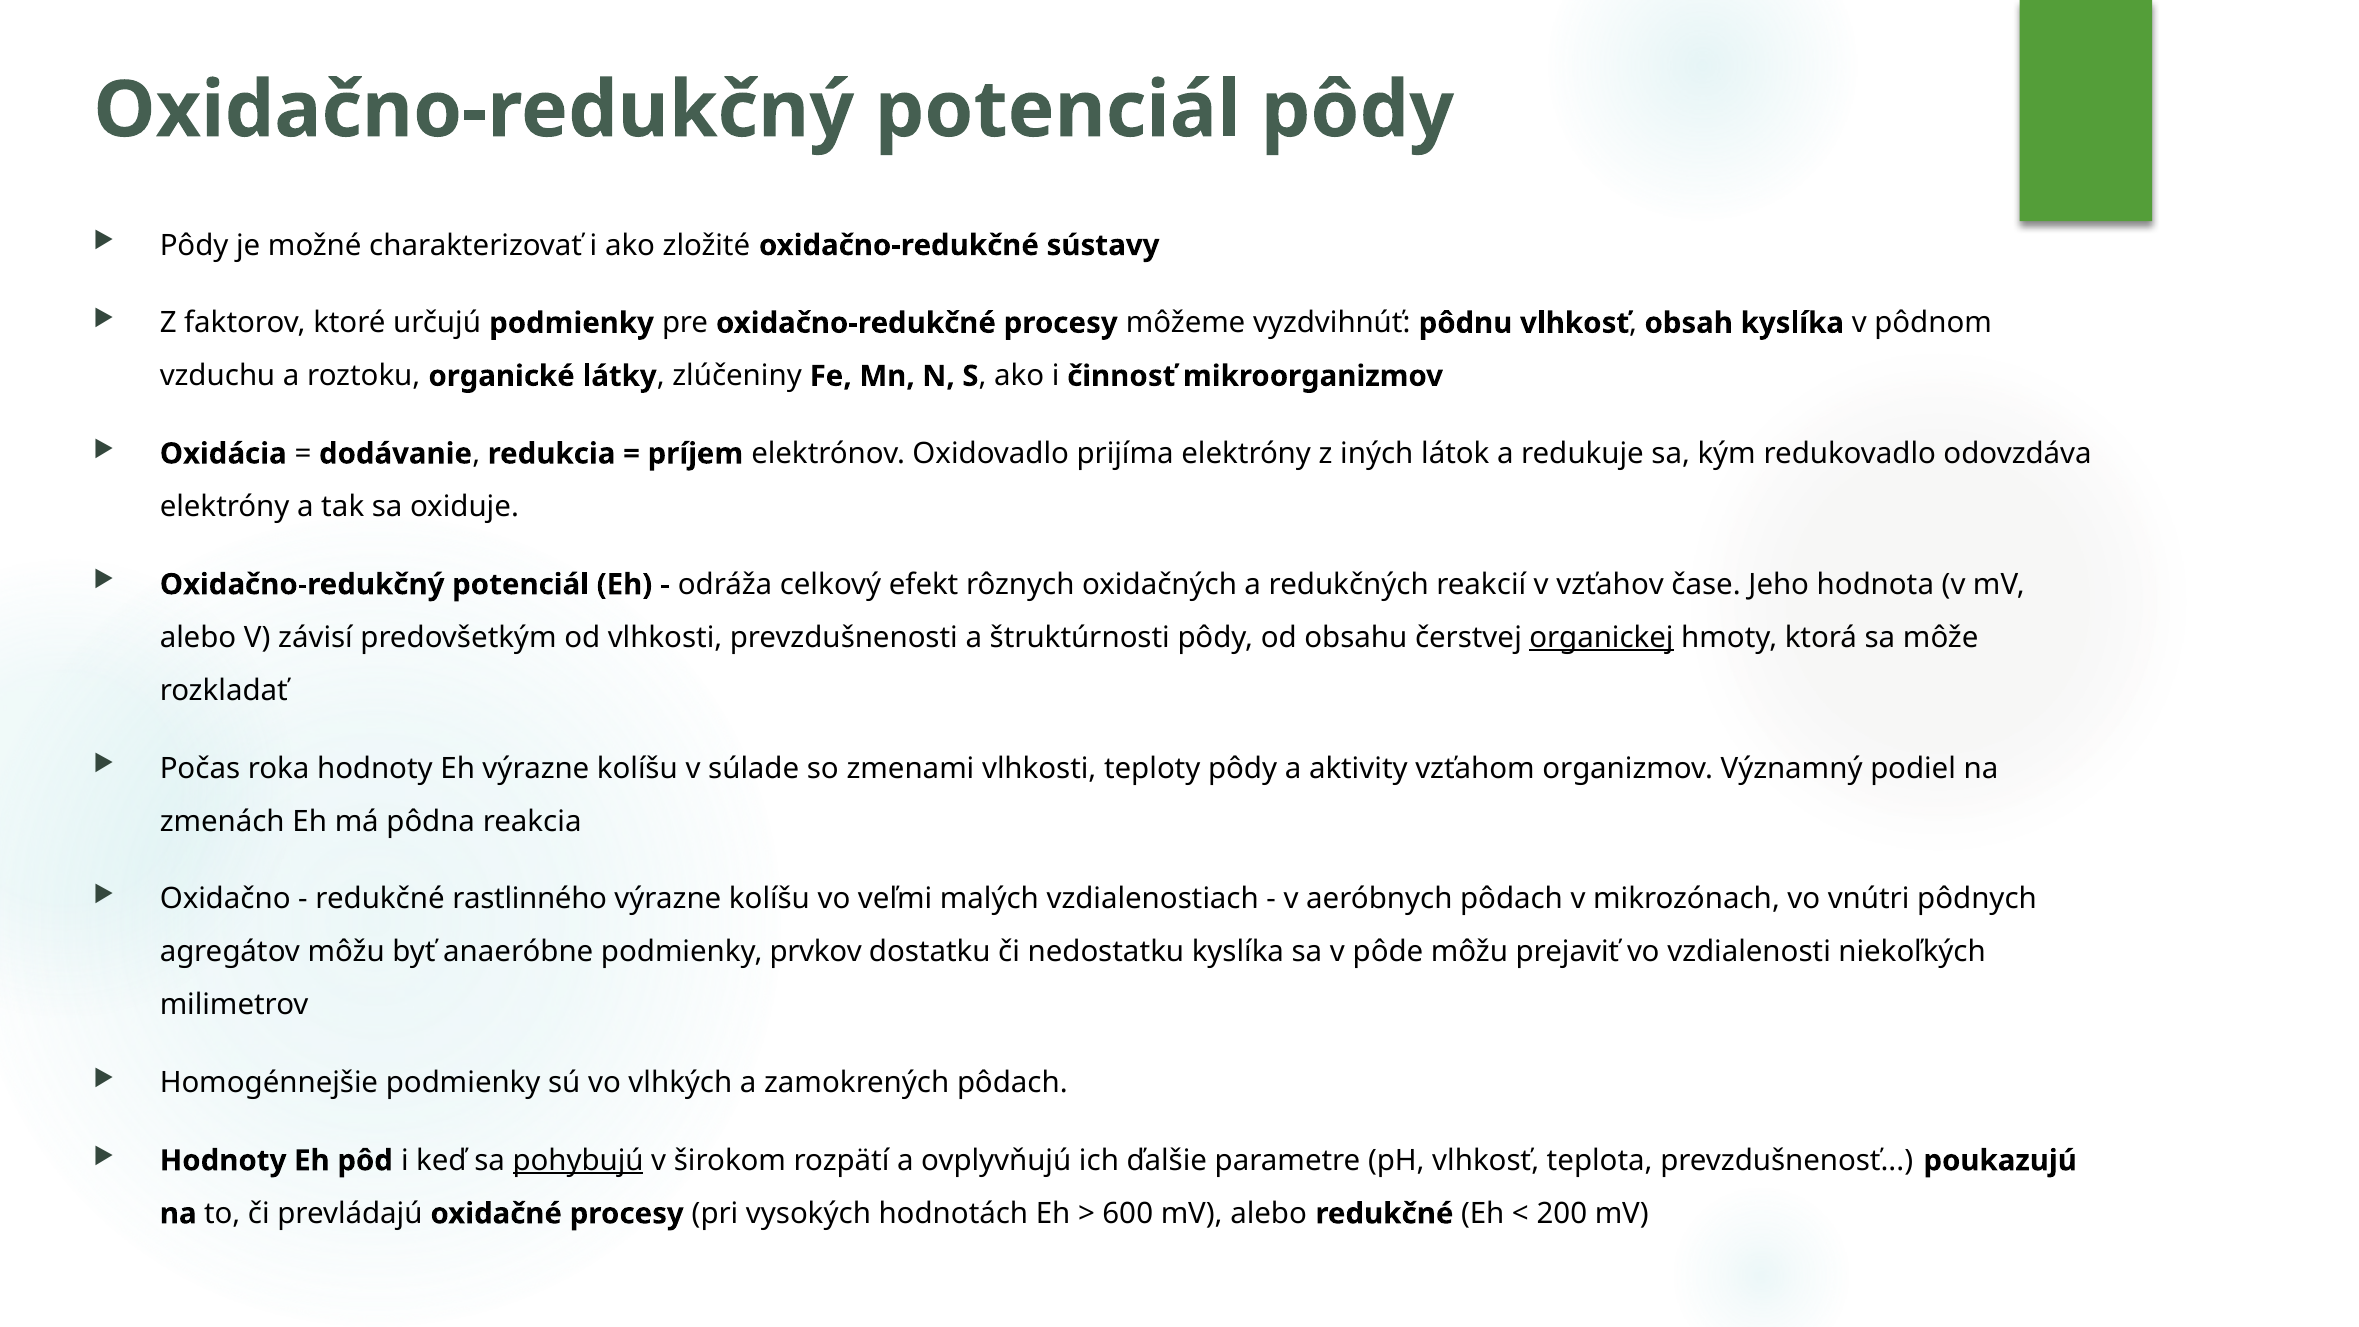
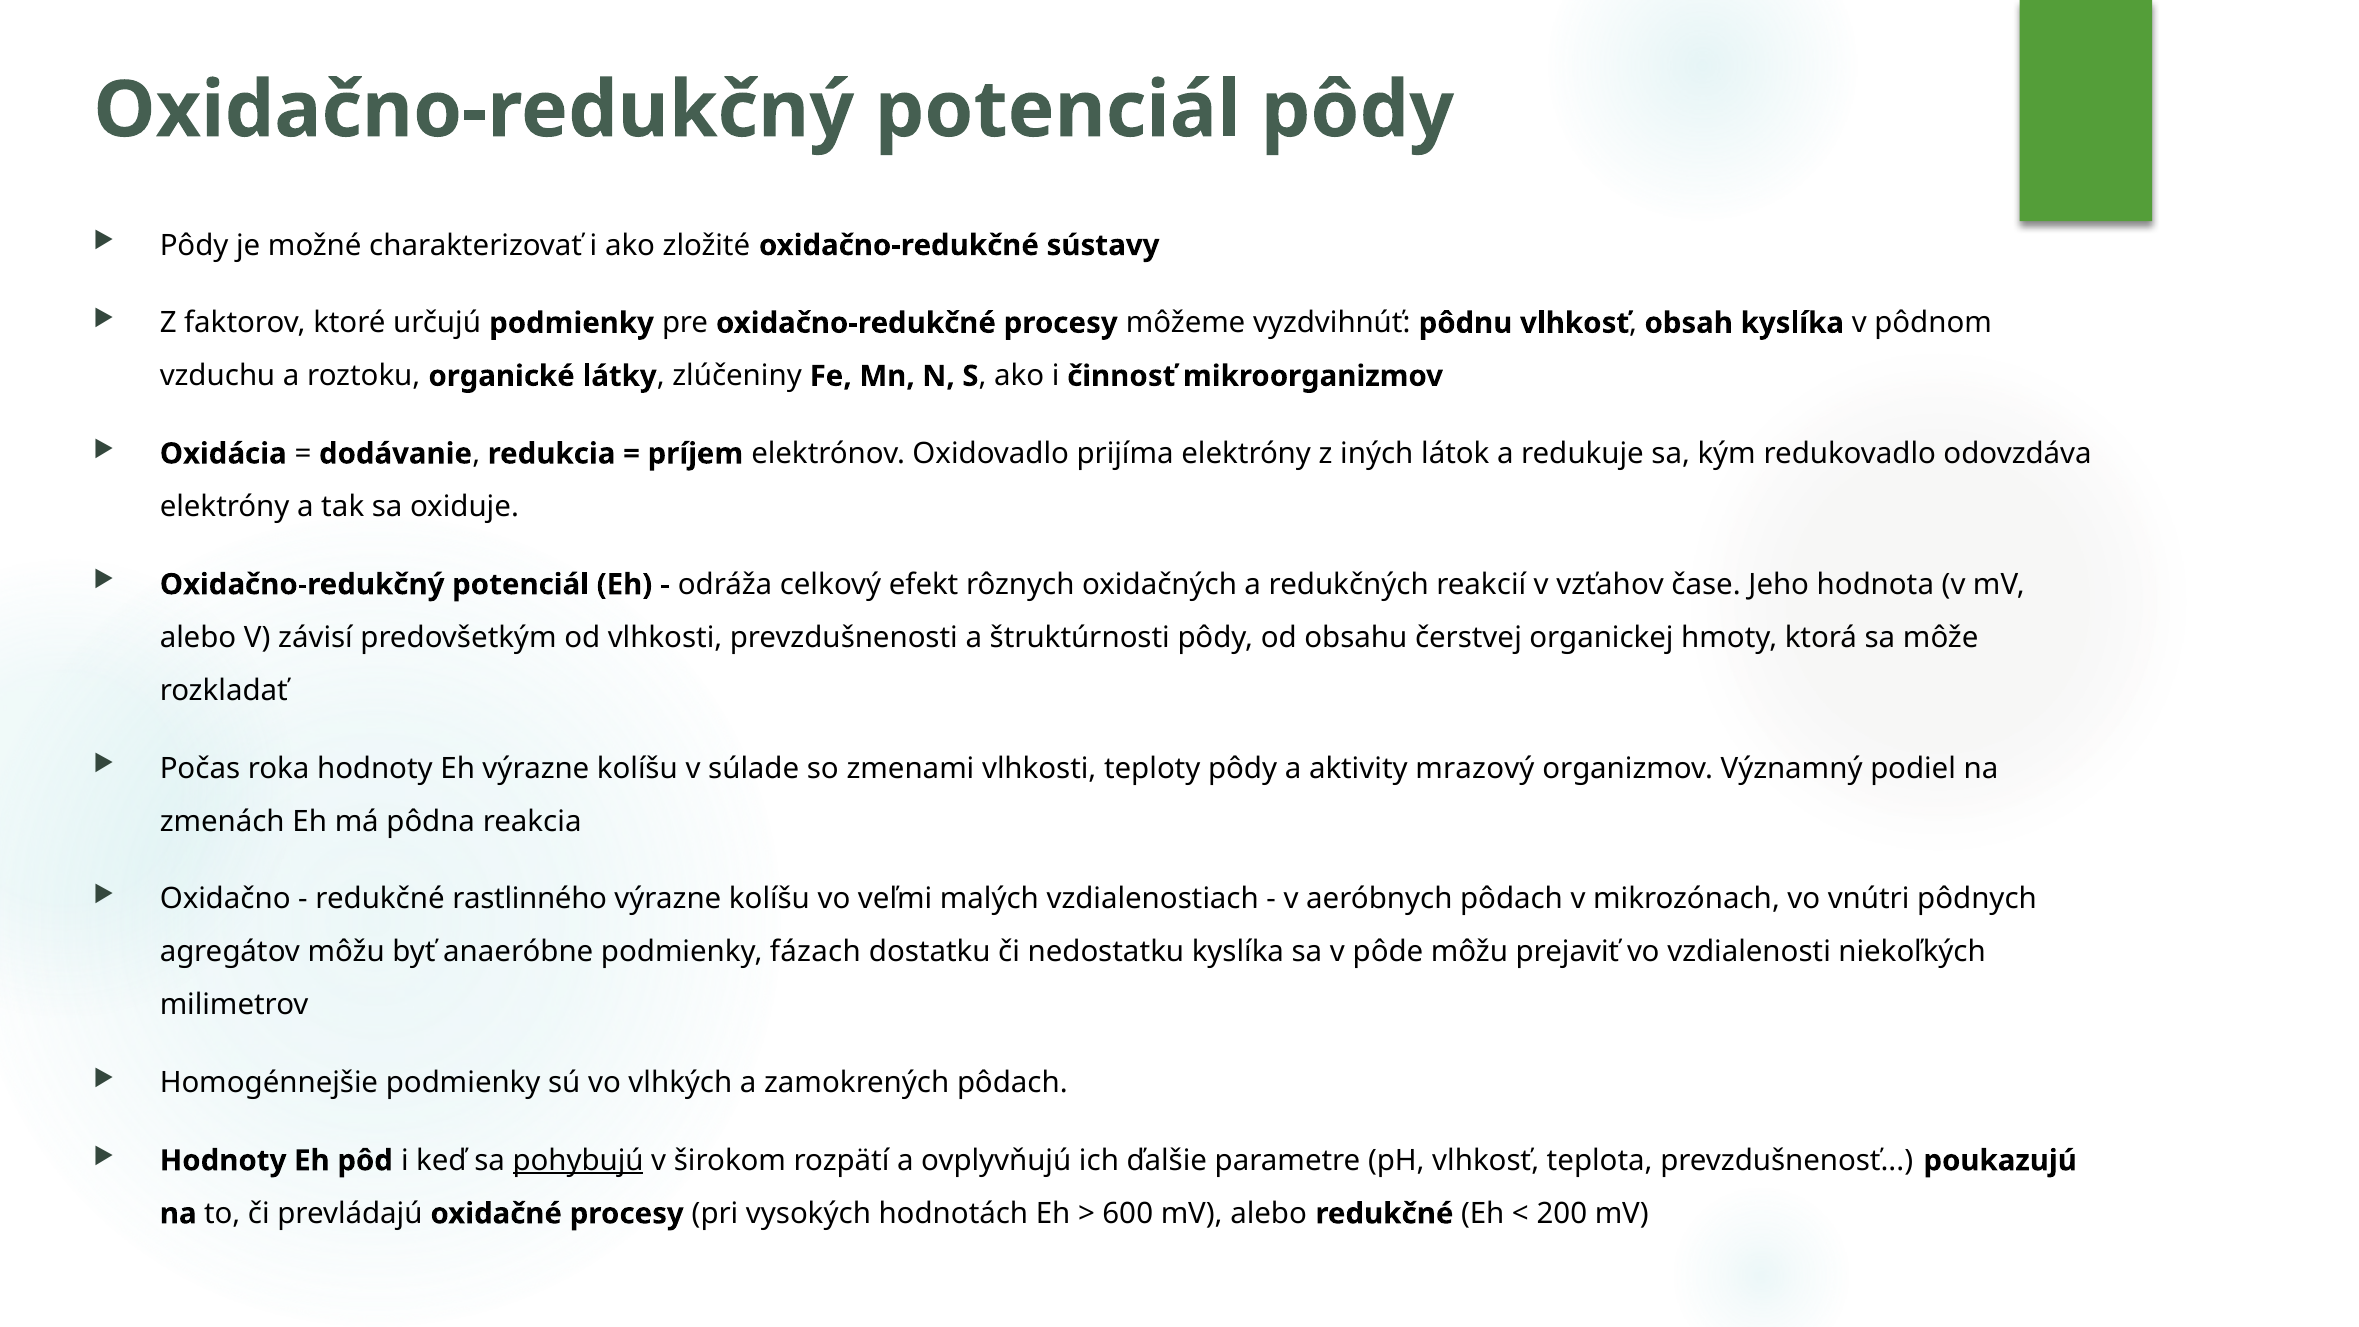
organickej underline: present -> none (1601, 638)
vzťahom: vzťahom -> mrazový (1475, 768)
prvkov: prvkov -> fázach (815, 952)
